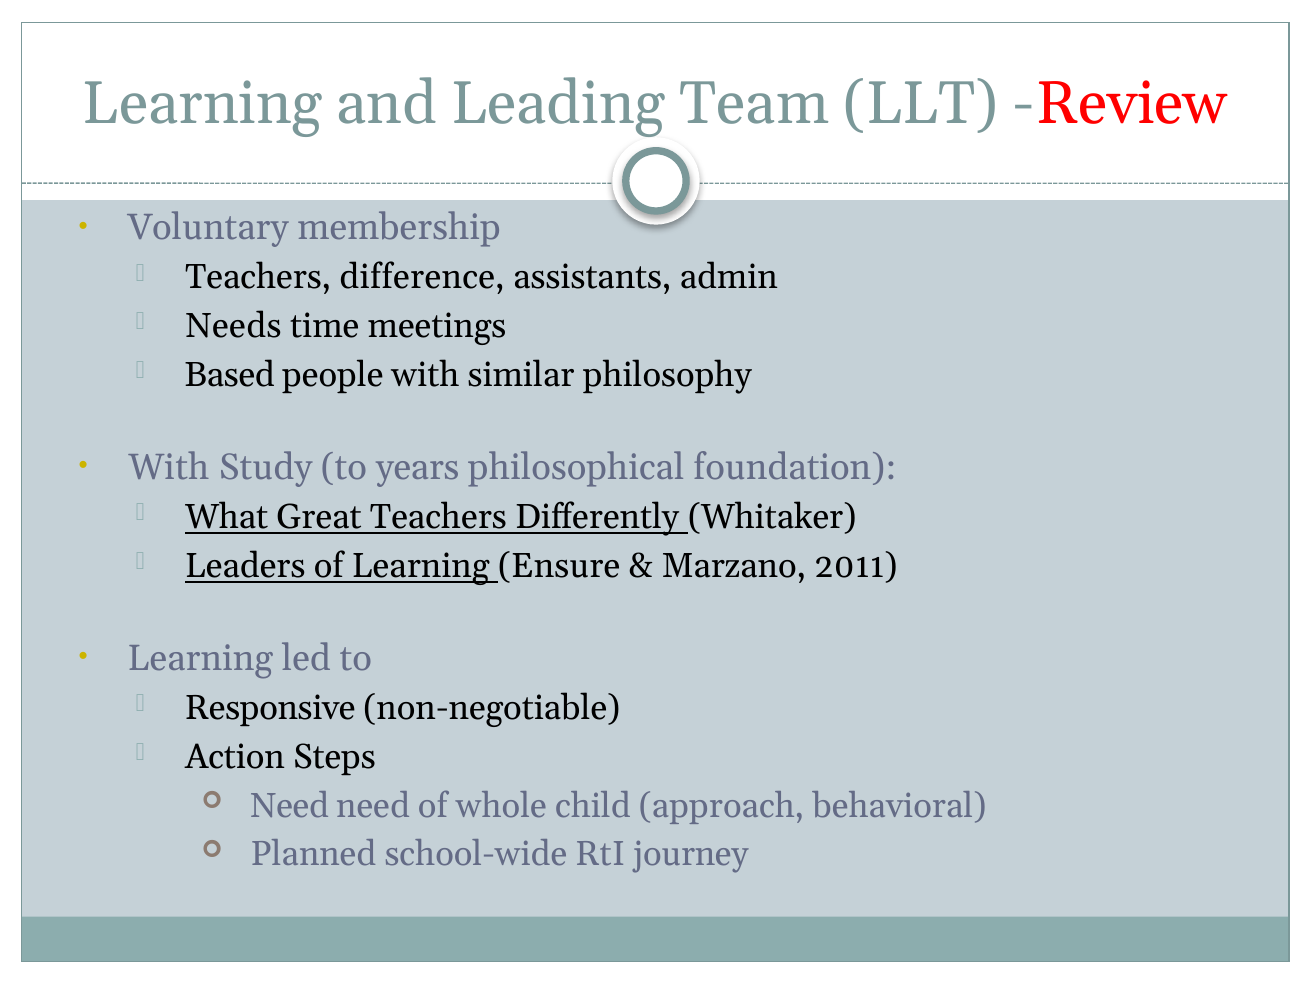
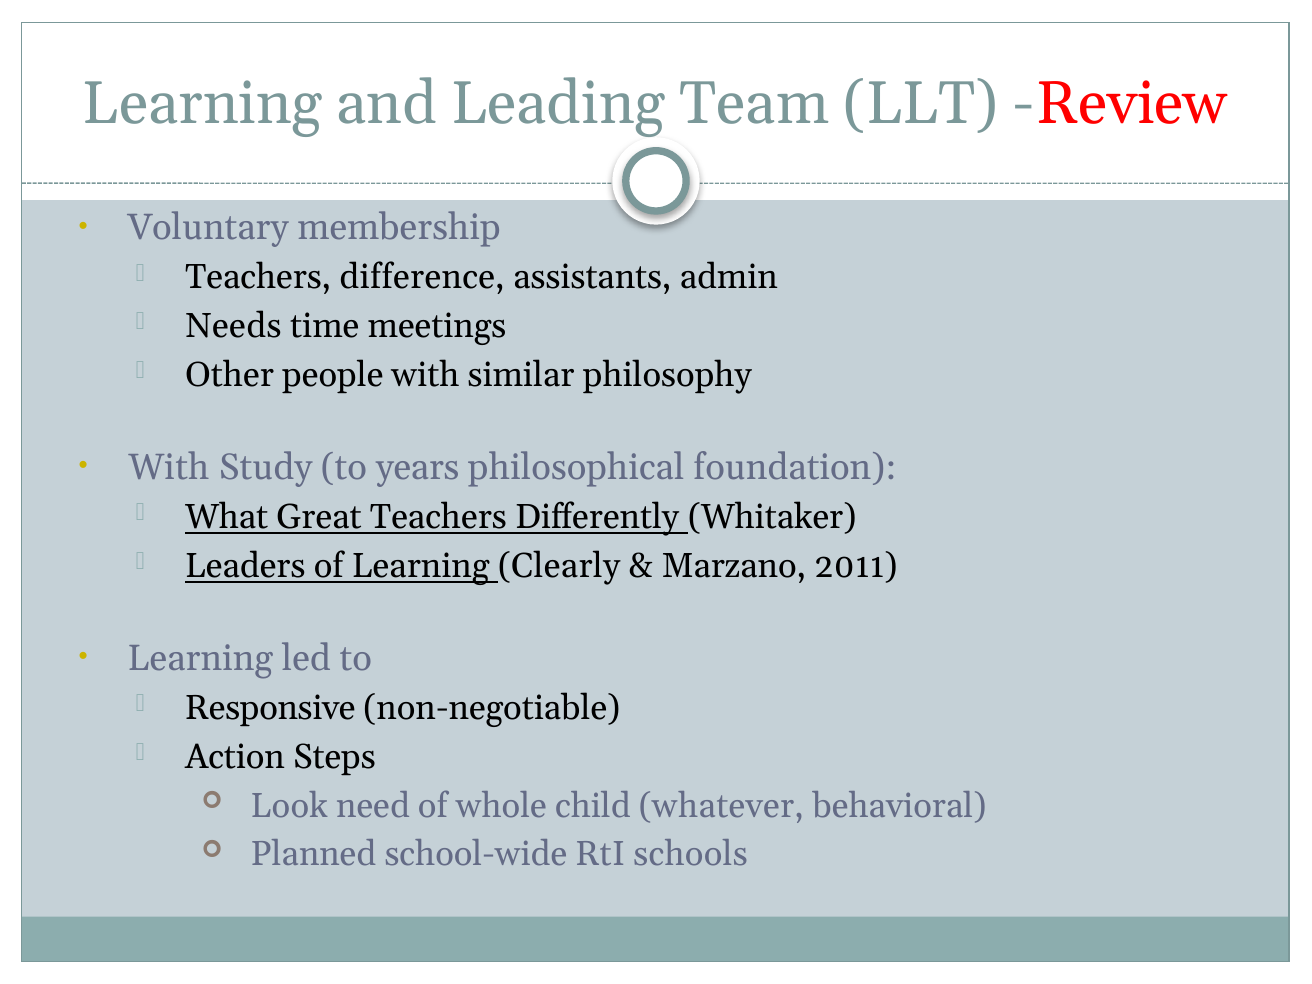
Based: Based -> Other (230, 375)
Ensure: Ensure -> Clearly (559, 566)
Need: Need -> Look (289, 806)
approach: approach -> whatever (721, 806)
journey: journey -> schools (691, 855)
